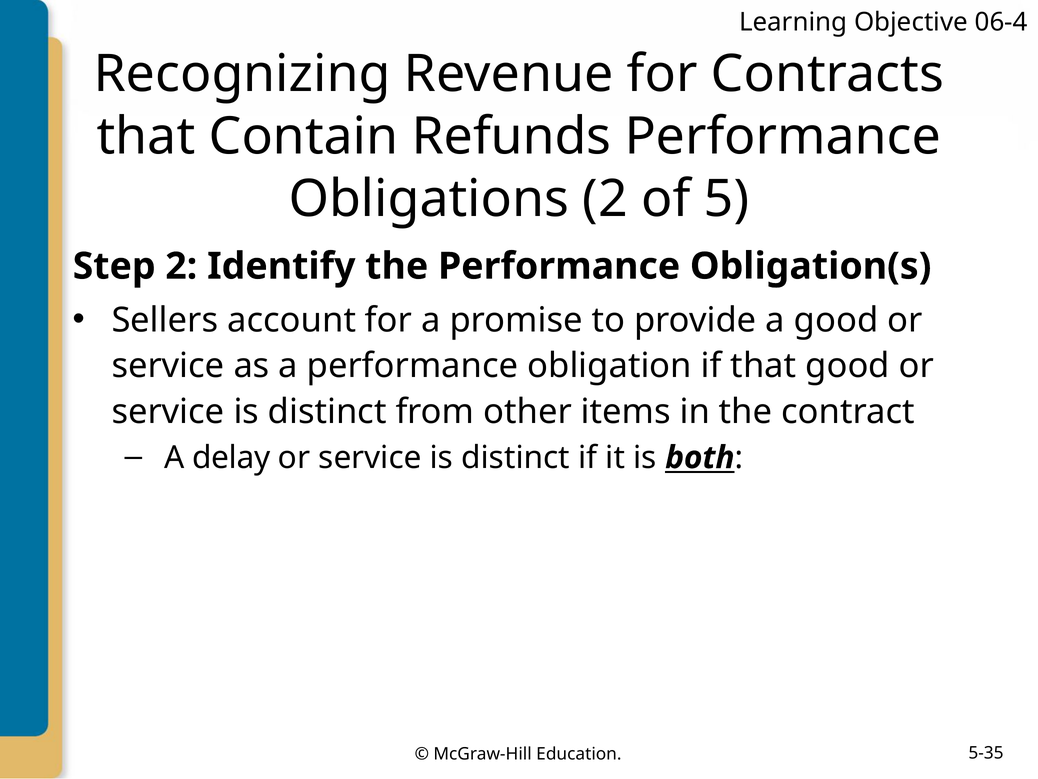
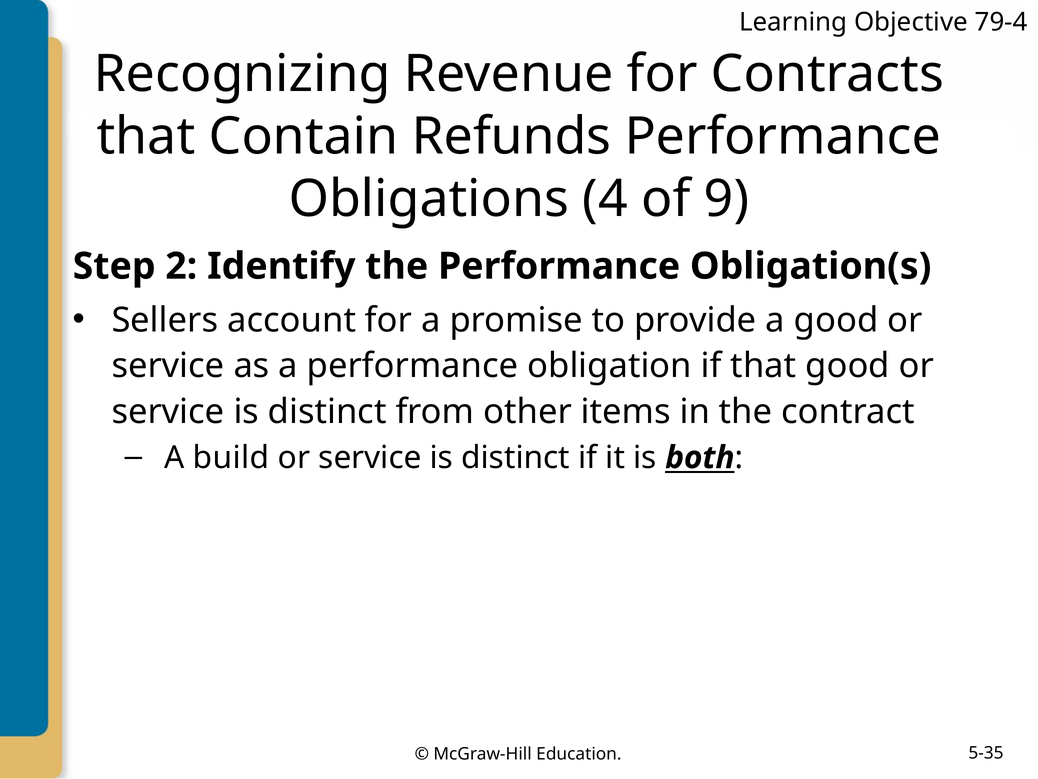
06-4: 06-4 -> 79-4 (1001, 22)
Obligations 2: 2 -> 4 (605, 199)
5: 5 -> 9 (727, 199)
delay: delay -> build (231, 457)
